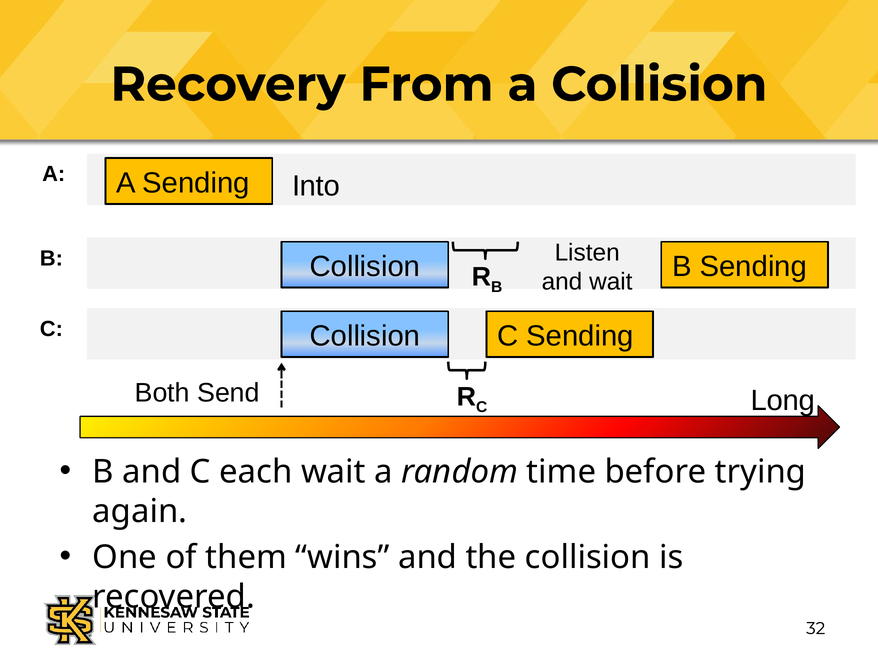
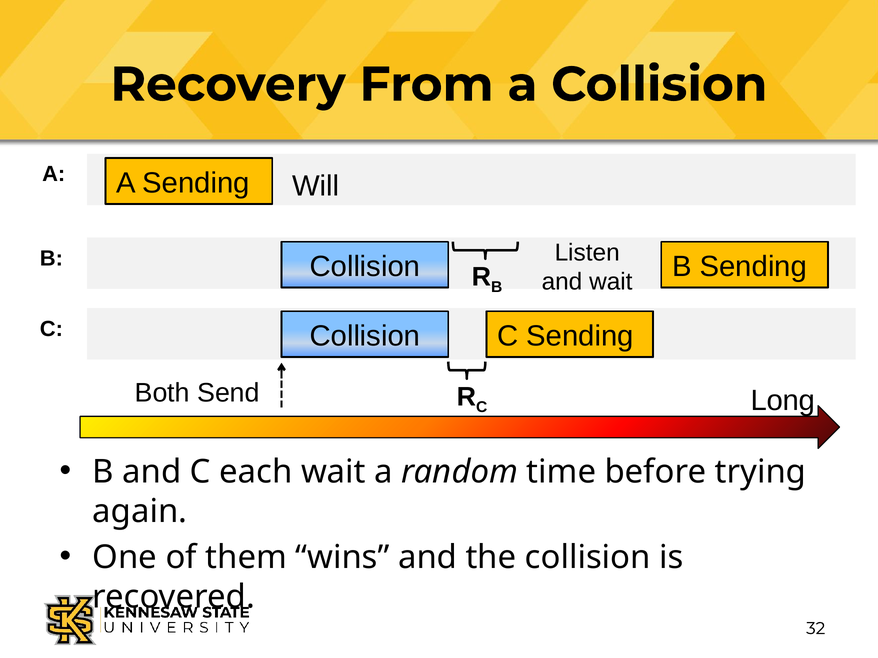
Into: Into -> Will (316, 186)
